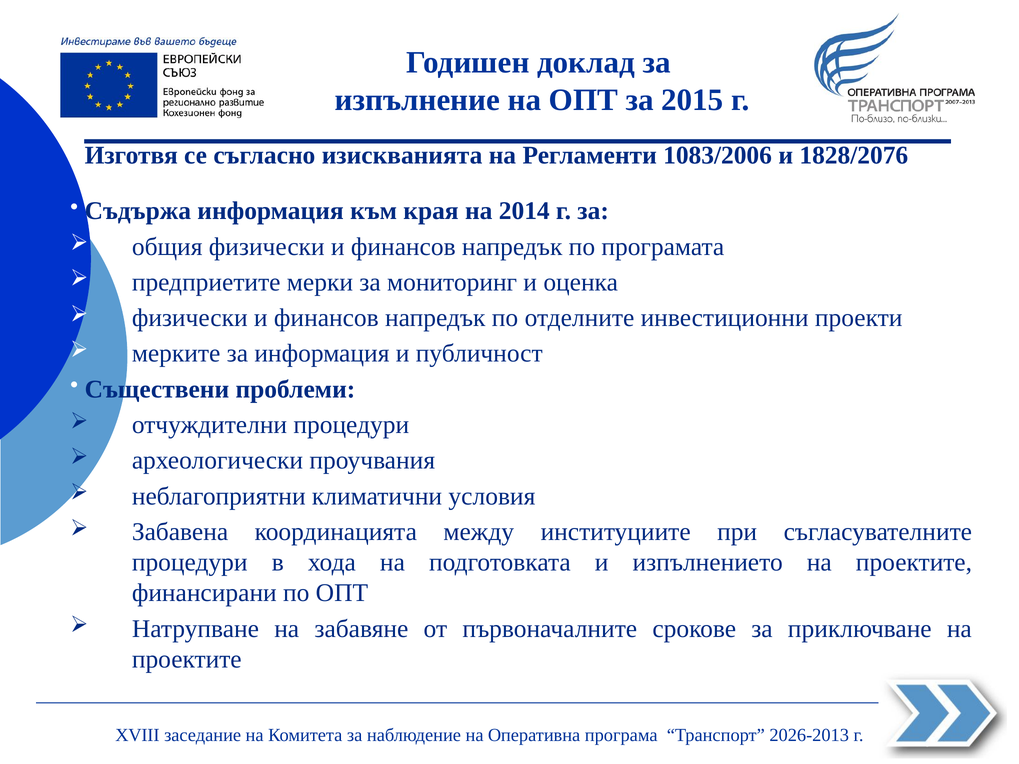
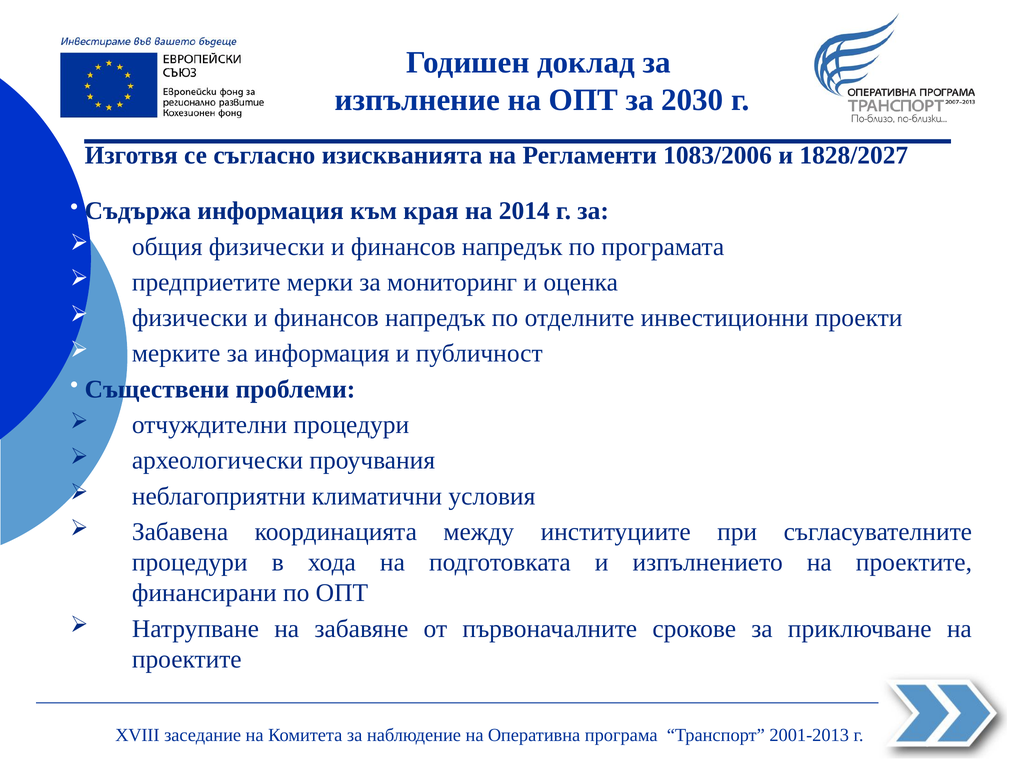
2015: 2015 -> 2030 (692, 100)
1828/2076: 1828/2076 -> 1828/2027 (854, 156)
2026-2013: 2026-2013 -> 2001-2013 (809, 735)
